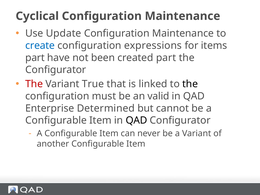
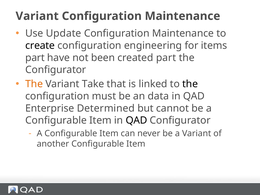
Cyclical: Cyclical -> Variant (37, 16)
create colour: blue -> black (40, 46)
expressions: expressions -> engineering (153, 46)
The colour: red -> orange (34, 84)
True: True -> Take (93, 84)
valid: valid -> data (158, 96)
